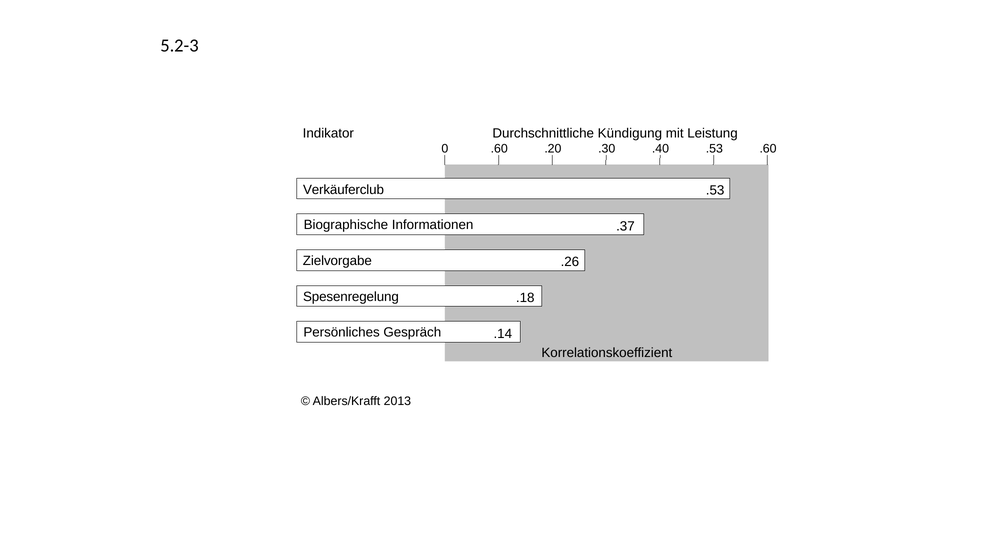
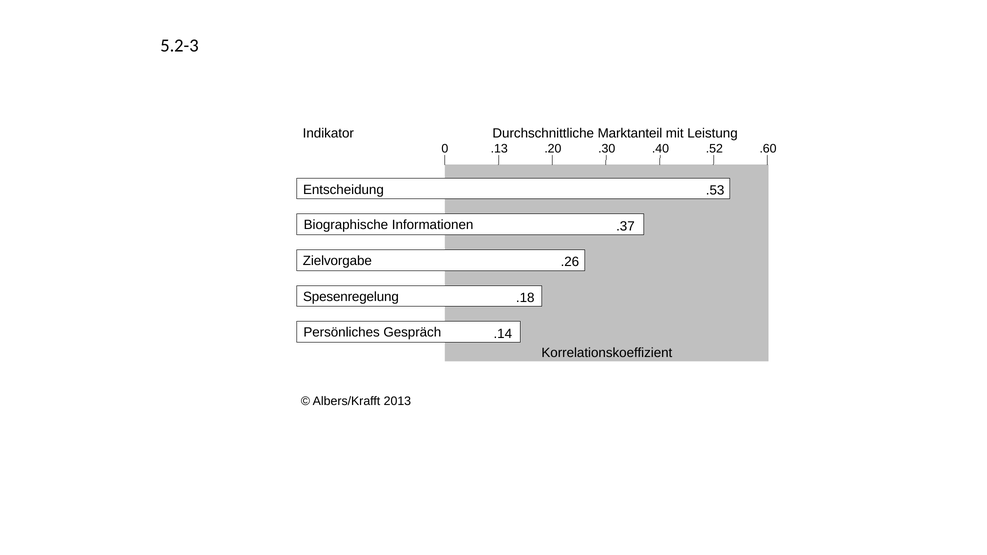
Kündigung: Kündigung -> Marktanteil (630, 133)
0 .60: .60 -> .13 (499, 149)
.40 .53: .53 -> .52 (714, 149)
Verkäuferclub: Verkäuferclub -> Entscheidung (343, 190)
